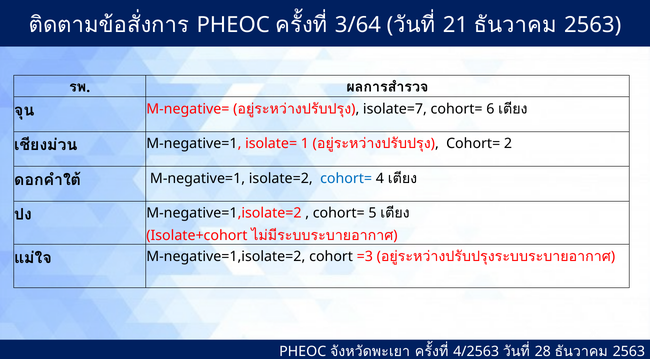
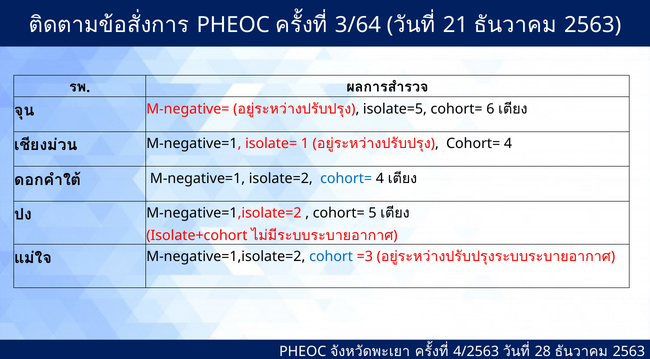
isolate=7: isolate=7 -> isolate=5 (395, 109)
2: 2 -> 4 (508, 144)
cohort colour: black -> blue (331, 256)
